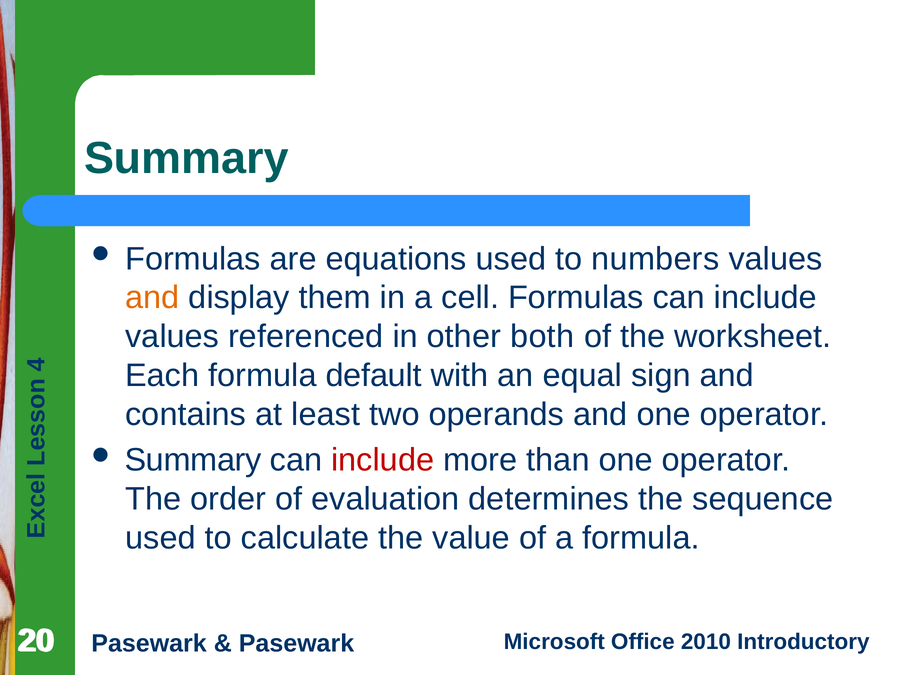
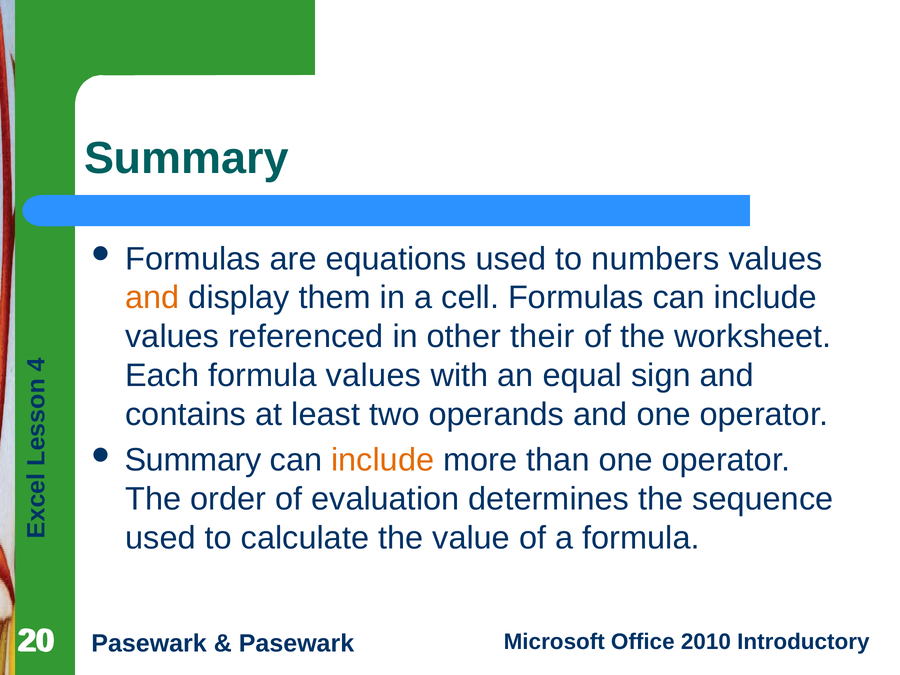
both: both -> their (542, 337)
formula default: default -> values (373, 376)
include colour: red -> orange (383, 460)
